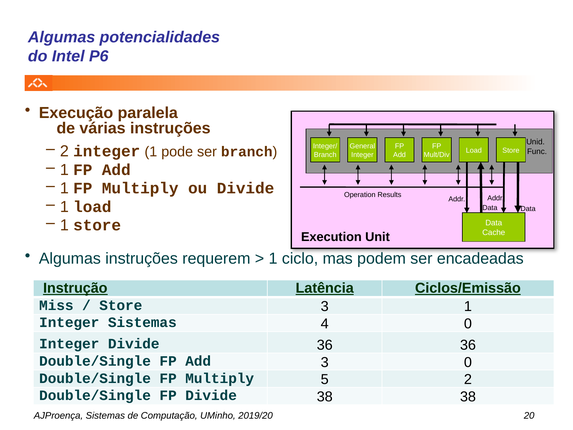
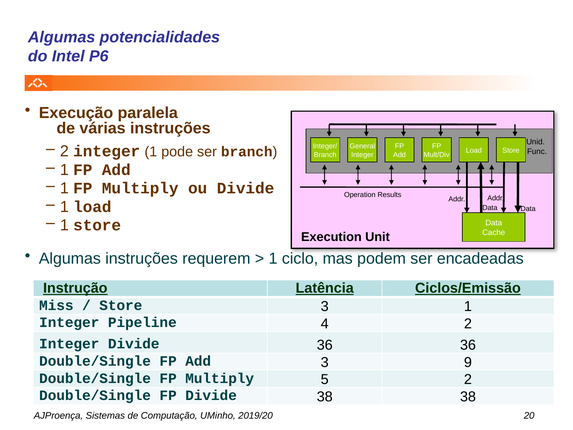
Integer Sistemas: Sistemas -> Pipeline (142, 322)
4 0: 0 -> 2 (468, 324)
3 0: 0 -> 9 (468, 362)
